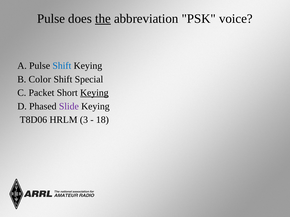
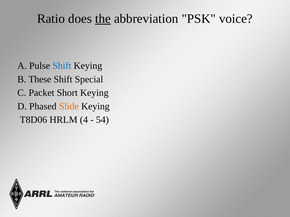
Pulse: Pulse -> Ratio (51, 19)
Color: Color -> These (40, 79)
Keying underline: present -> none (94, 93)
Slide colour: purple -> orange (69, 106)
3: 3 -> 4 (84, 120)
18: 18 -> 54 (102, 120)
